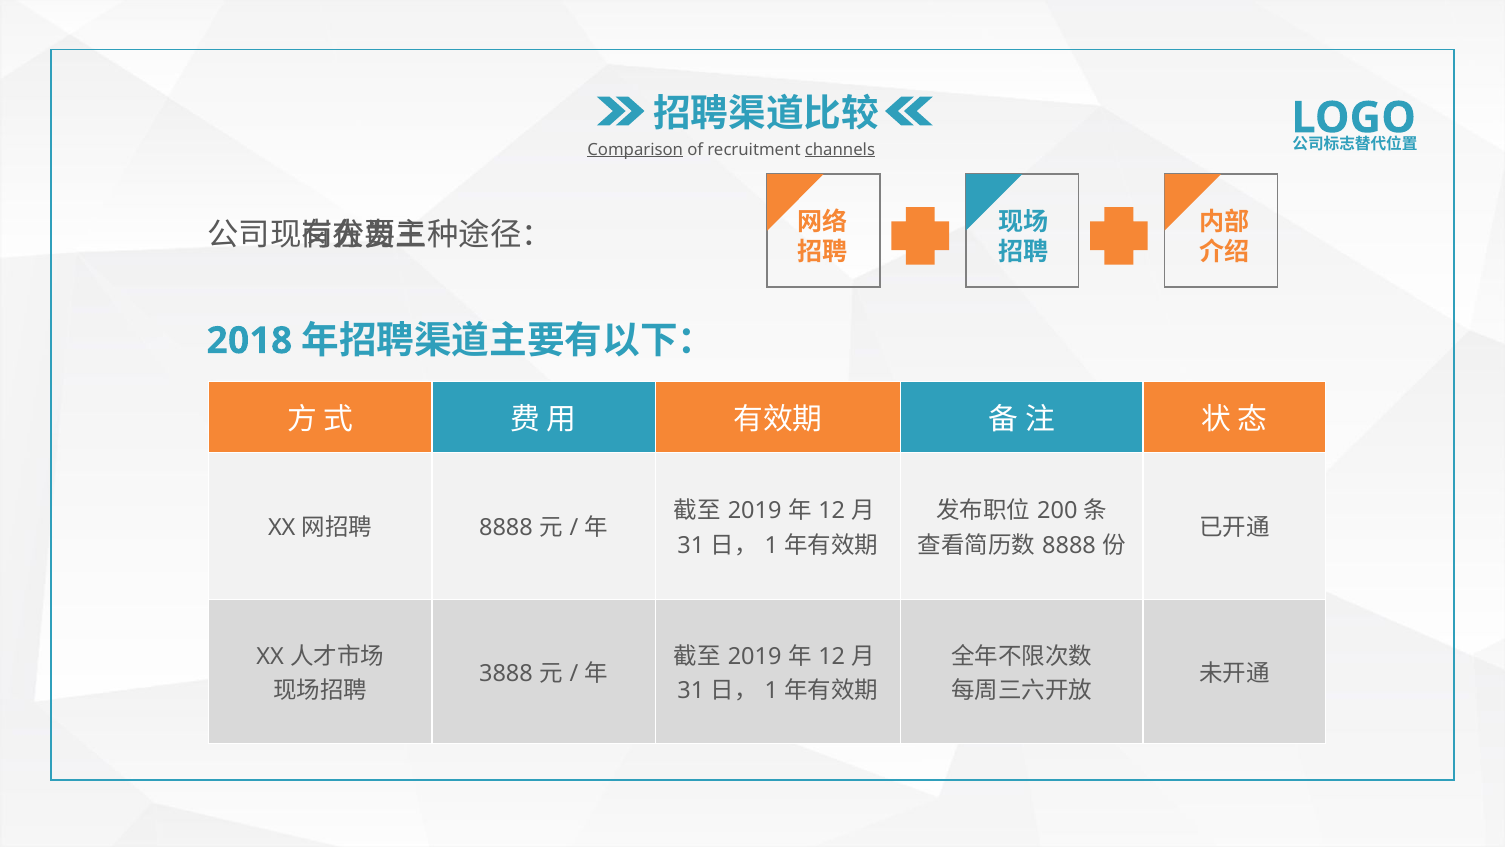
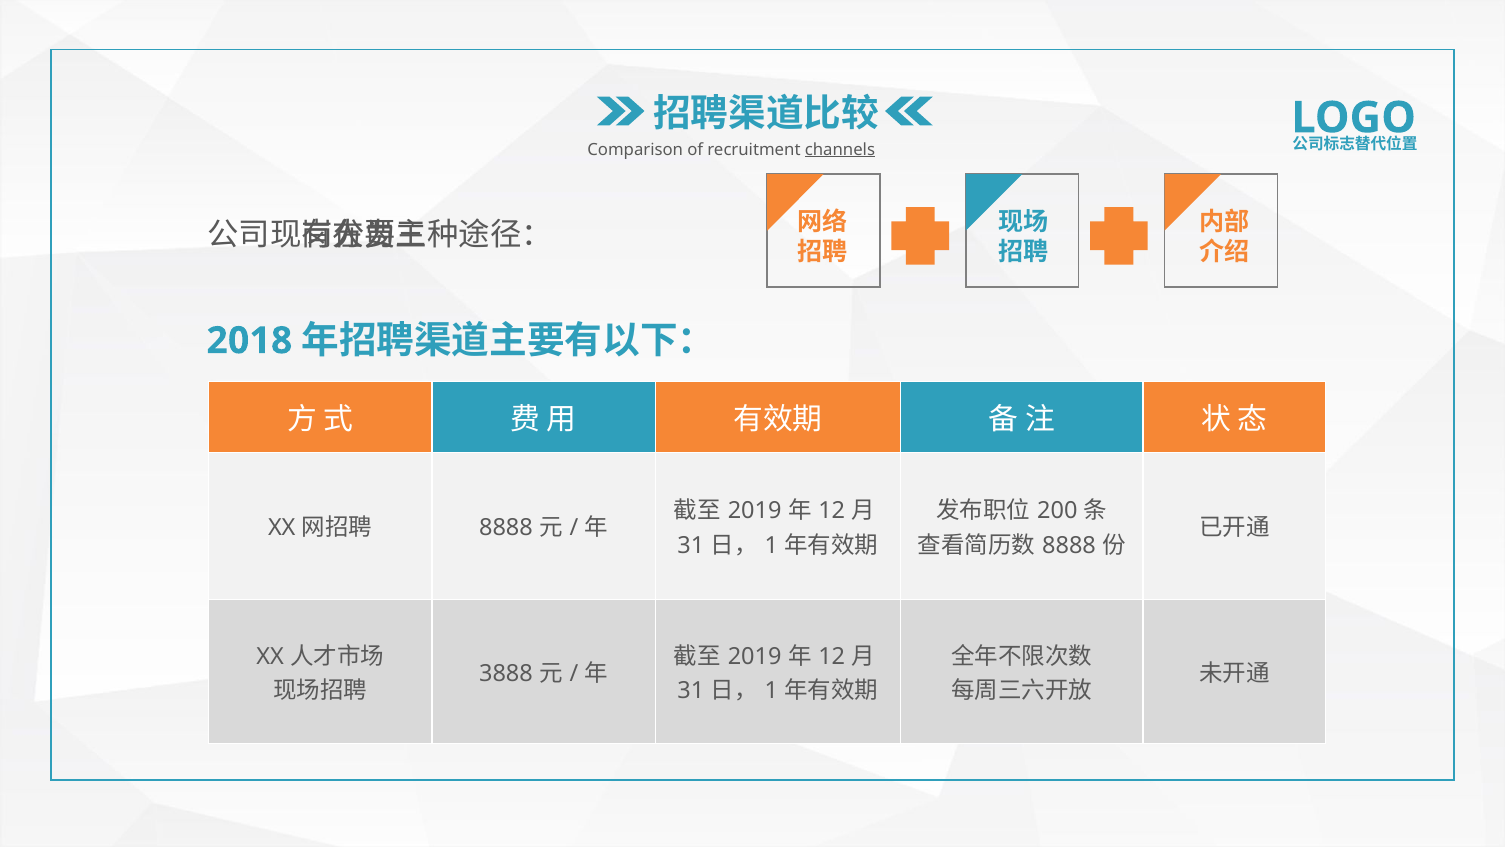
Comparison underline: present -> none (635, 150)
